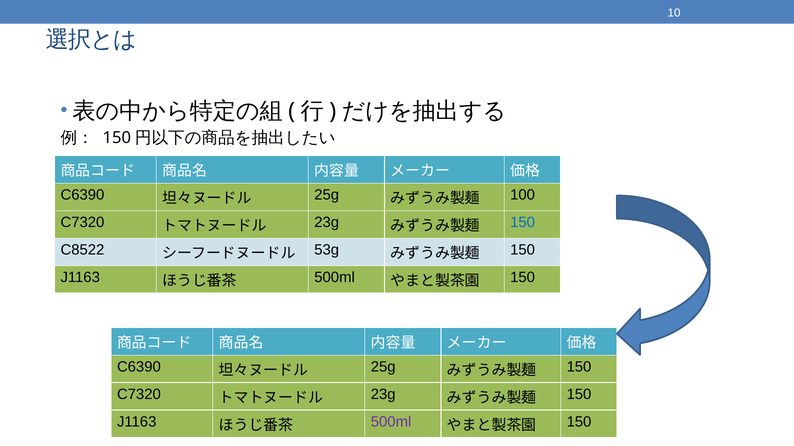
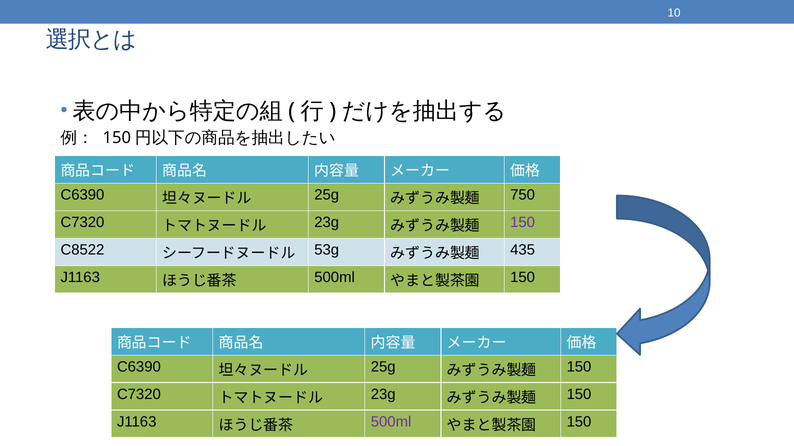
100: 100 -> 750 (523, 195)
150 colour: blue -> purple (523, 223)
150: 150 -> 435 (523, 250)
